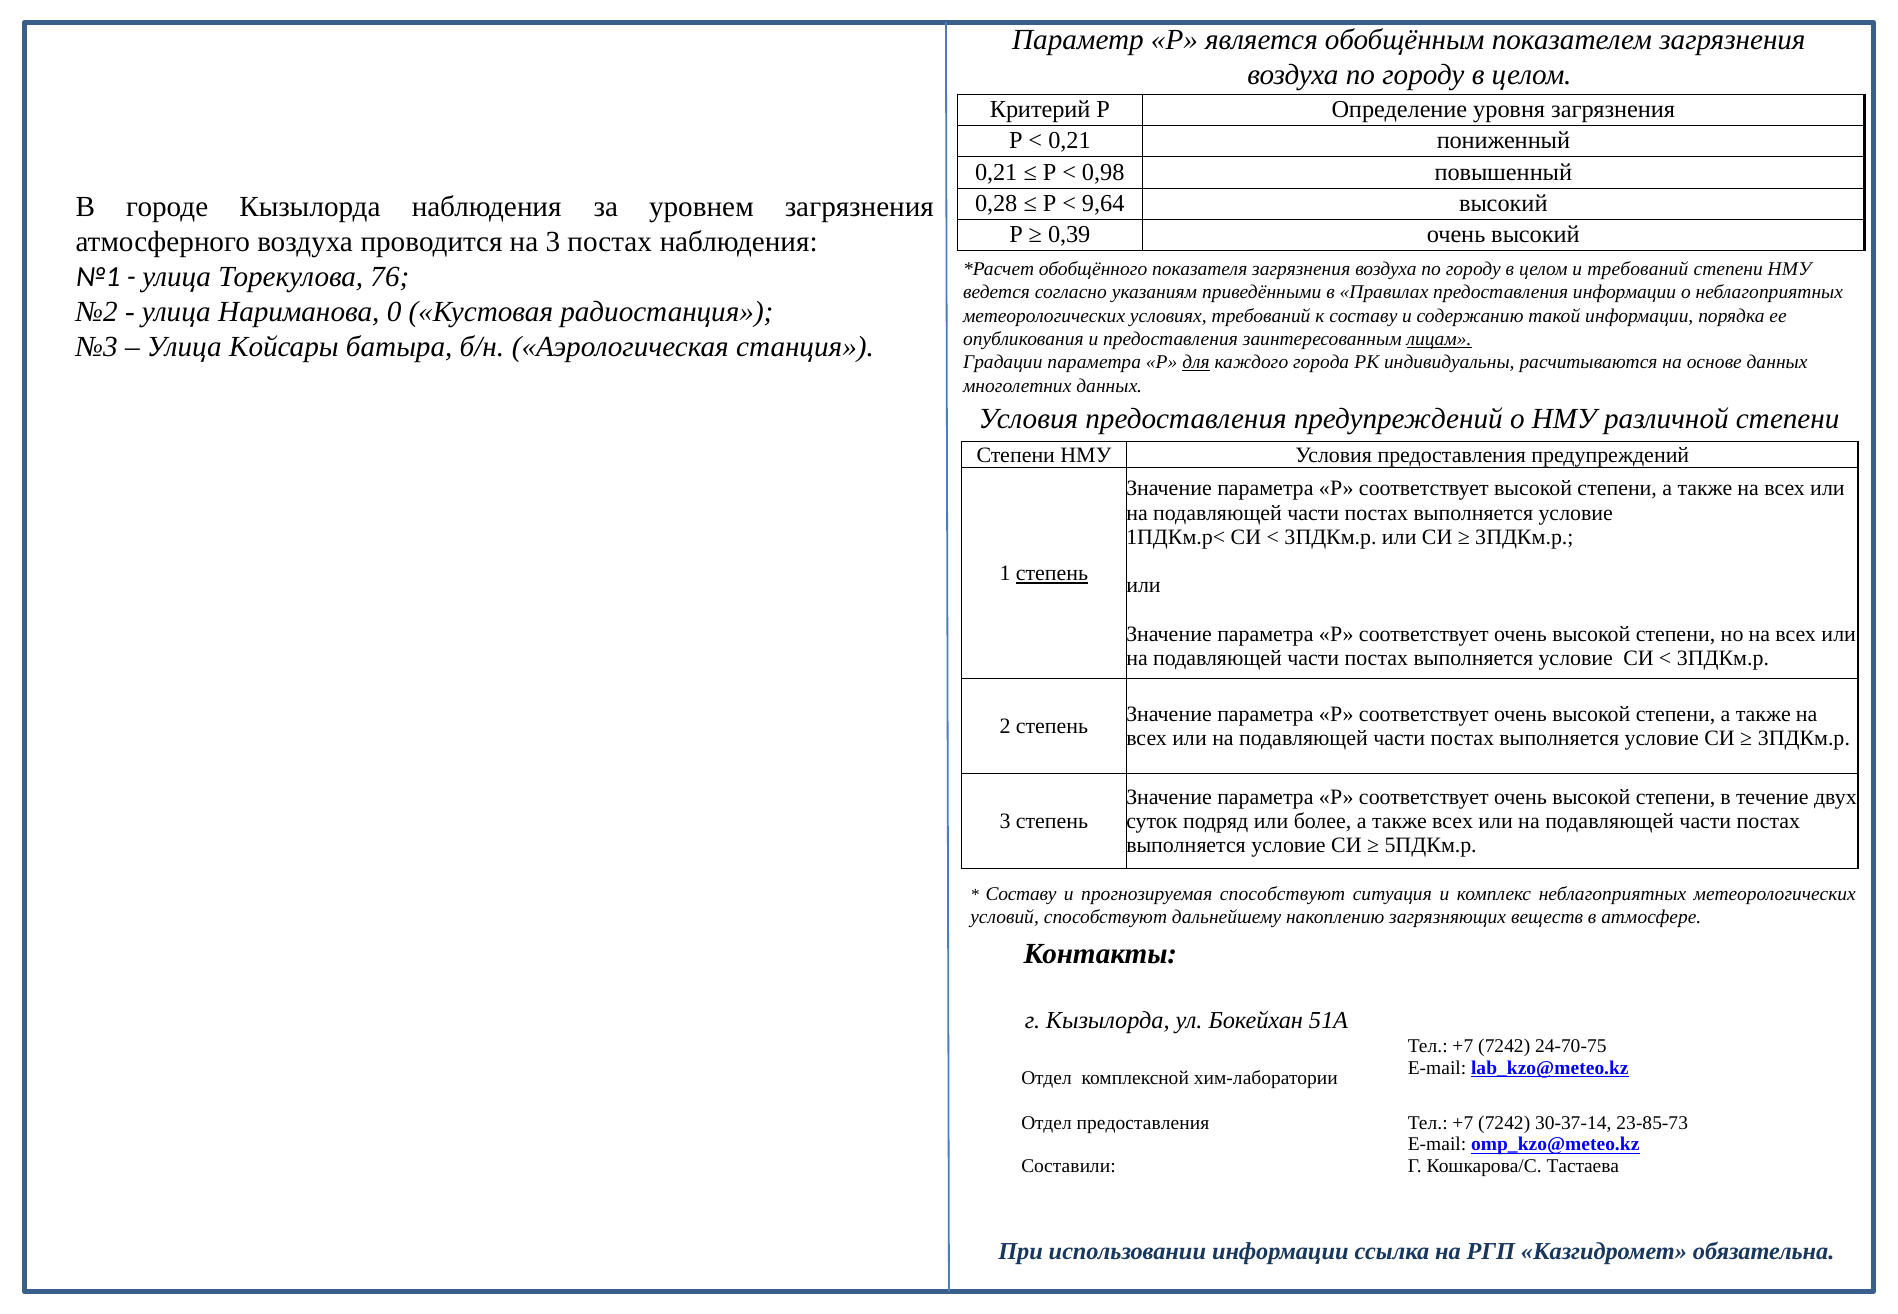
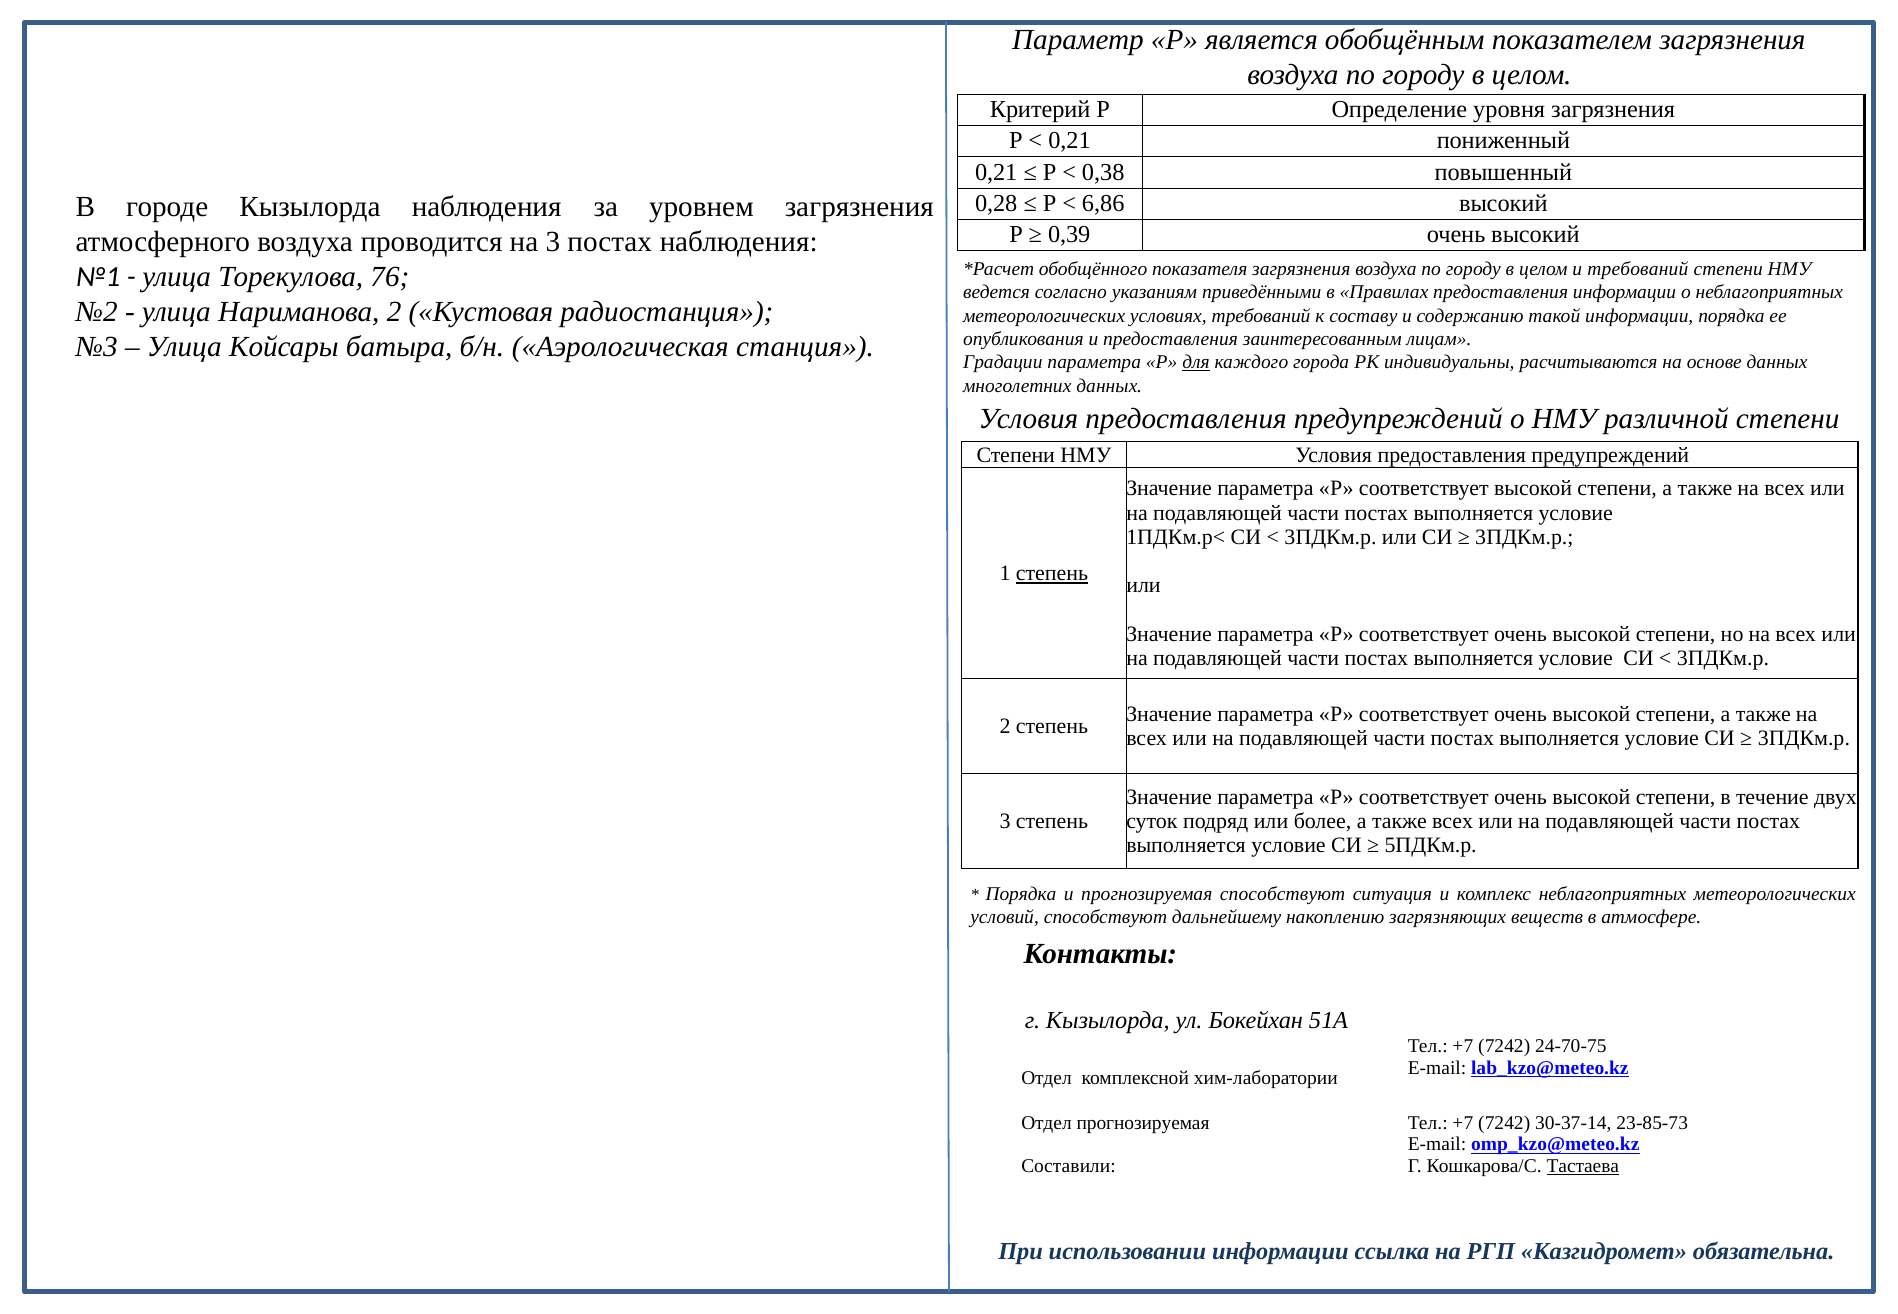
0,98: 0,98 -> 0,38 (1103, 172)
9,64: 9,64 -> 6,86 (1103, 204)
Нариманова 0: 0 -> 2 (394, 312)
лицам underline: present -> none (1439, 339)
Составу: Составу -> Порядка (1021, 894)
Отдел предоставления: предоставления -> прогнозируемая (1143, 1123)
Тастаева underline: none -> present (1583, 1166)
